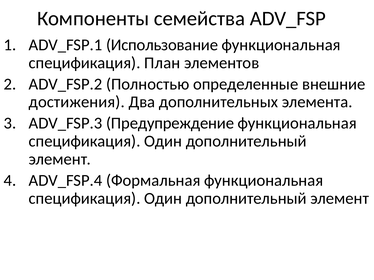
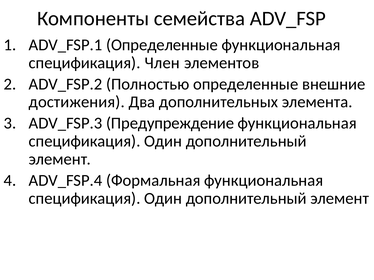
ADV_FSP.1 Использование: Использование -> Определенные (162, 45)
План: План -> Член (162, 63)
